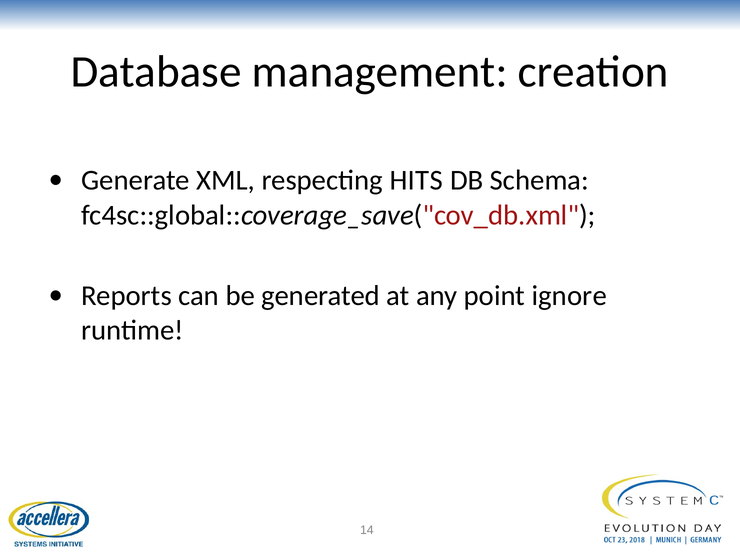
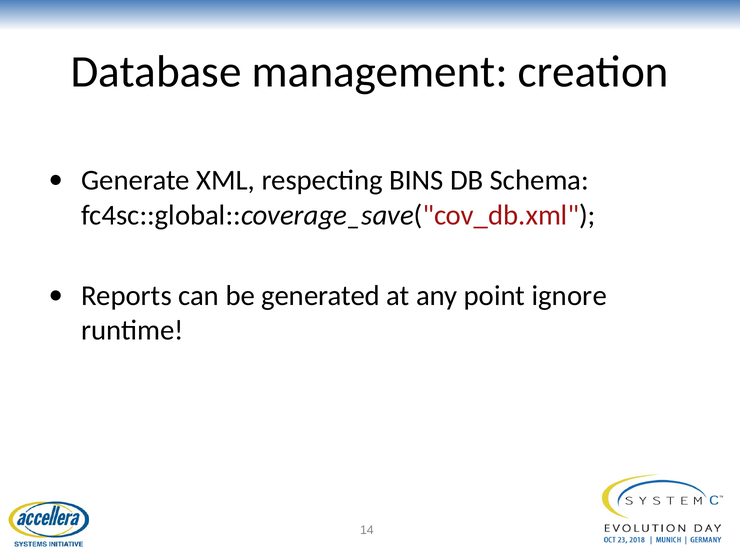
HITS: HITS -> BINS (416, 180)
